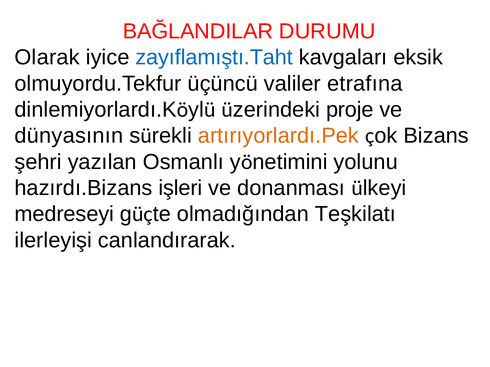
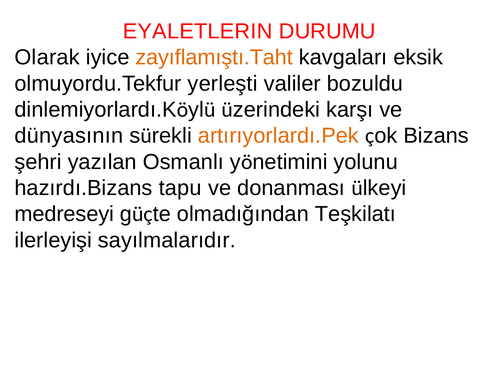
BAĞLANDILAR: BAĞLANDILAR -> EYALETLERIN (198, 31)
zayıflamıştı.Taht colour: blue -> orange (214, 58)
üçüncü: üçüncü -> yerleşti (223, 84)
etrafına: etrafına -> bozuldu (365, 84)
proje: proje -> karşı (350, 110)
işleri: işleri -> tapu (180, 188)
canlandırarak: canlandırarak -> sayılmalarıdır (167, 241)
